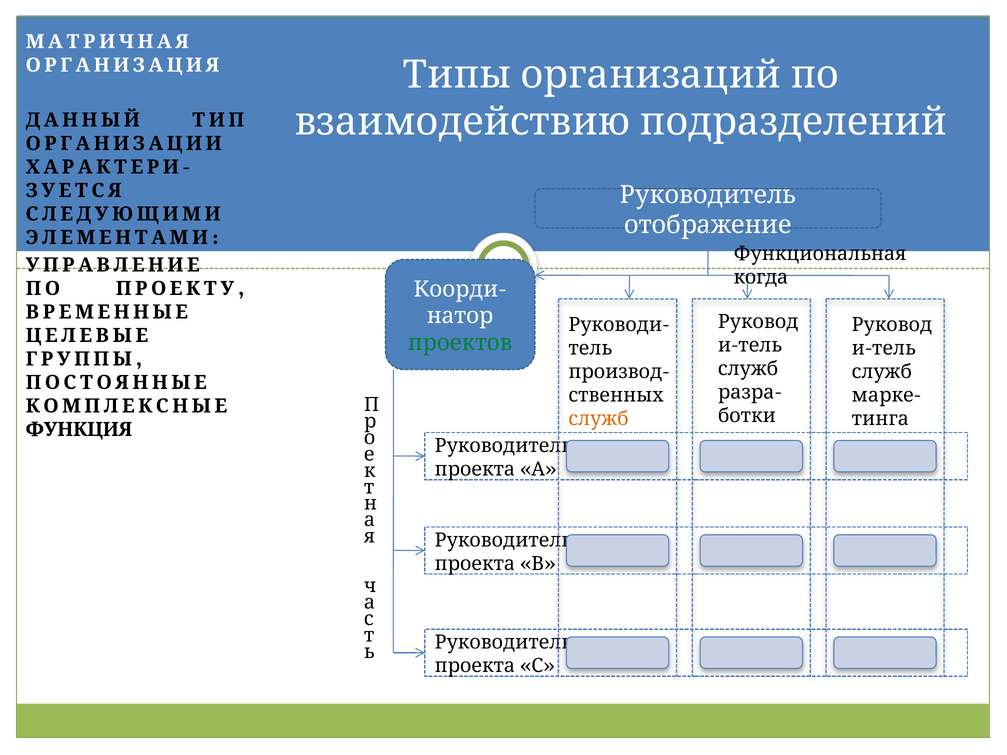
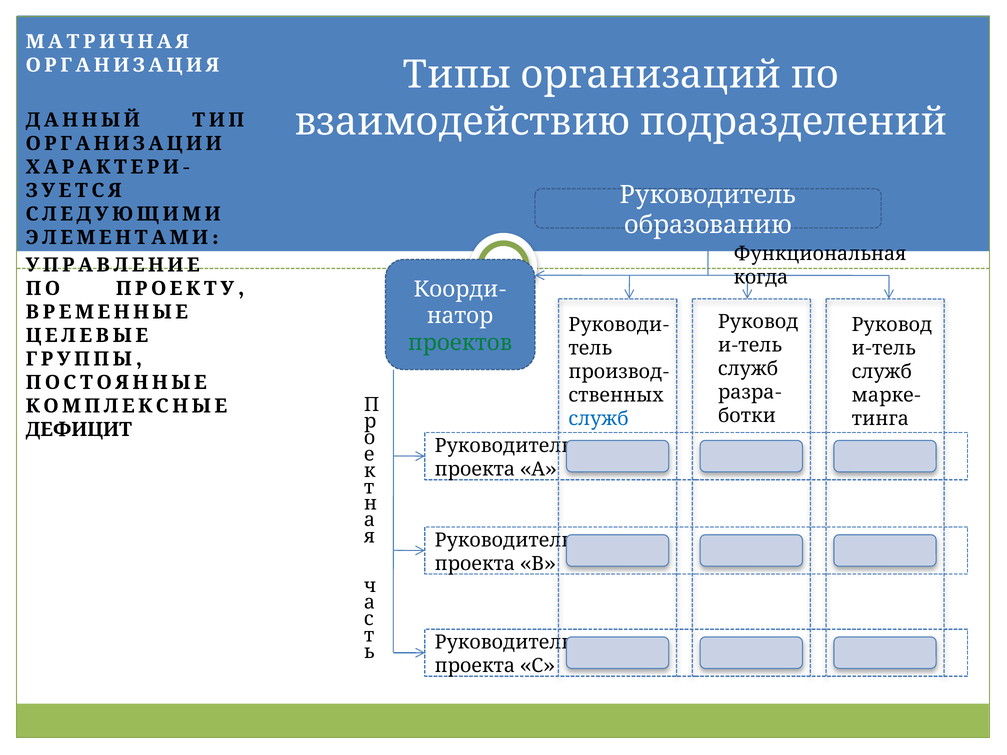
отображение: отображение -> образованию (708, 225)
служб colour: orange -> blue (599, 419)
ФУНКЦИЯ: ФУНКЦИЯ -> ДЕФИЦИТ (79, 430)
